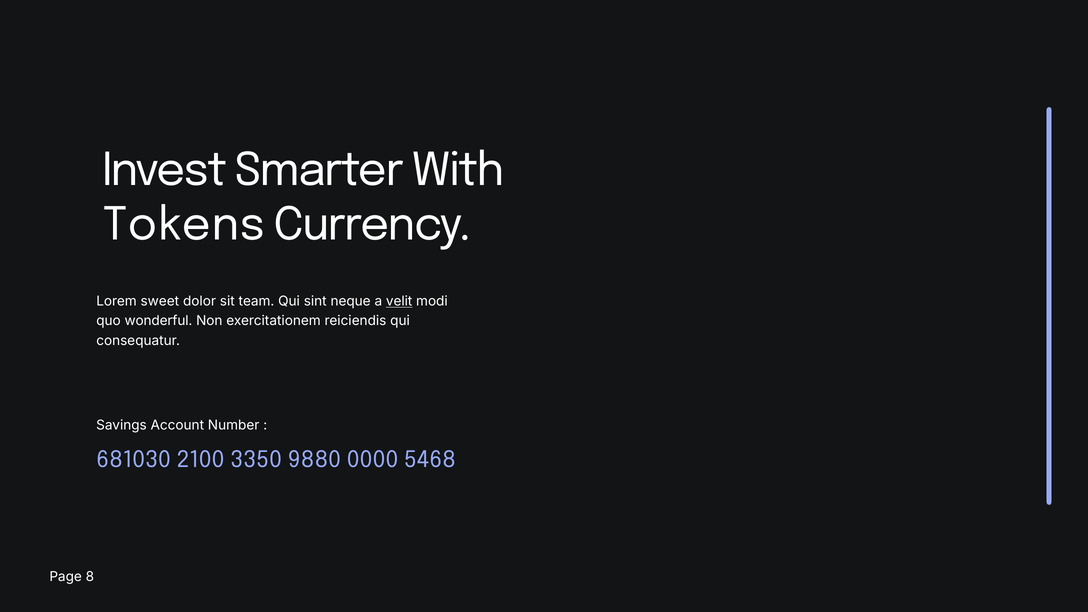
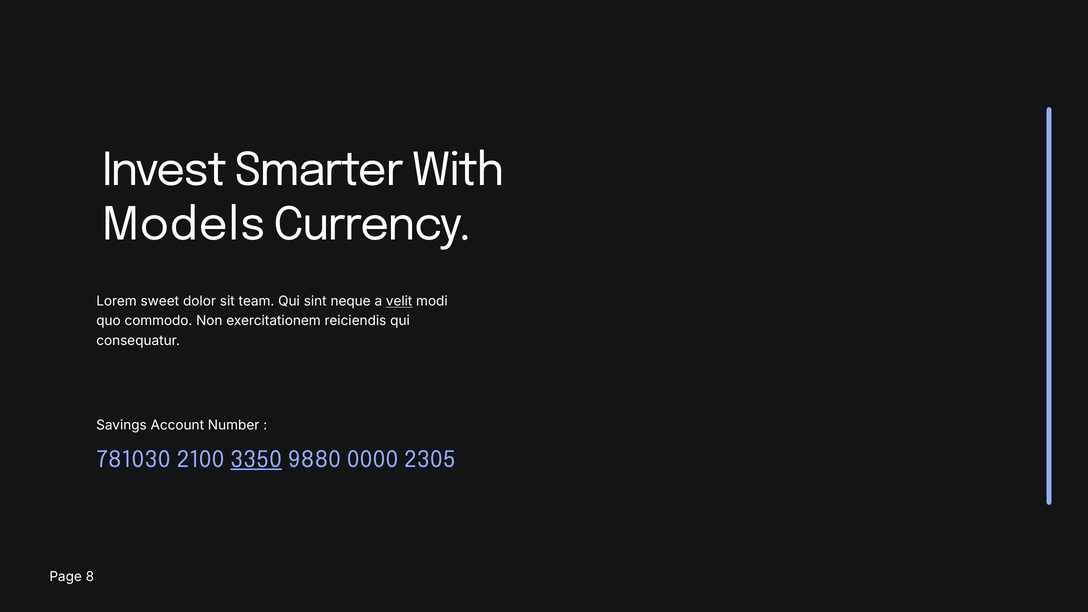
Tokens: Tokens -> Models (184, 225)
wonderful: wonderful -> commodo (158, 321)
681030: 681030 -> 781030 (133, 460)
3350 underline: none -> present (256, 460)
5468: 5468 -> 2305 (430, 460)
